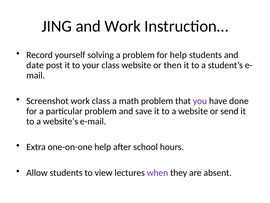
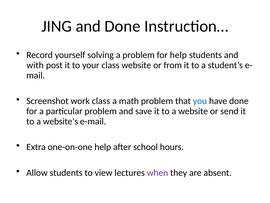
and Work: Work -> Done (123, 26)
date: date -> with (35, 65)
then: then -> from (173, 65)
you colour: purple -> blue (200, 101)
